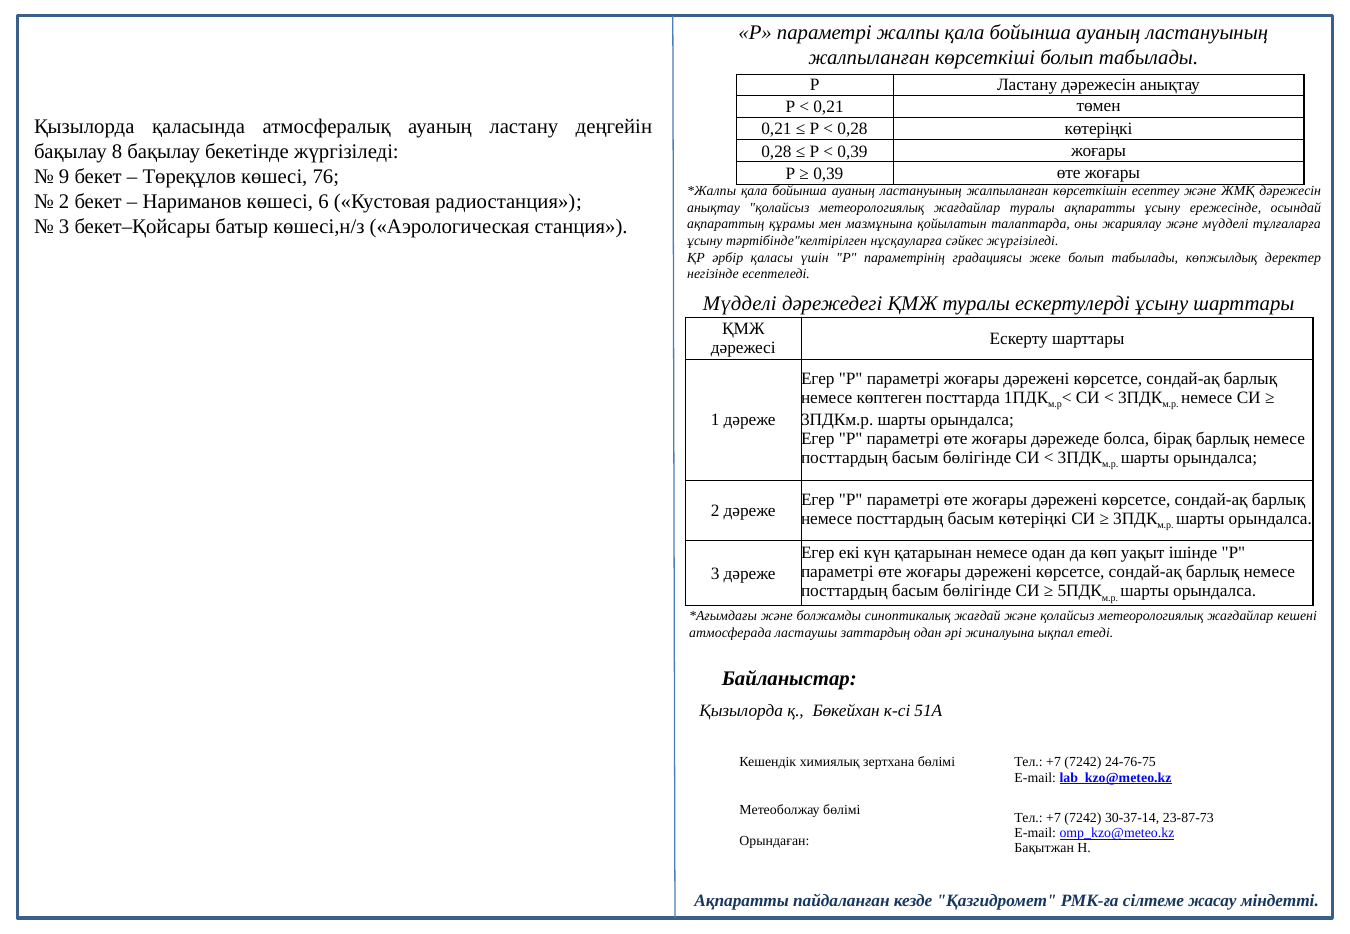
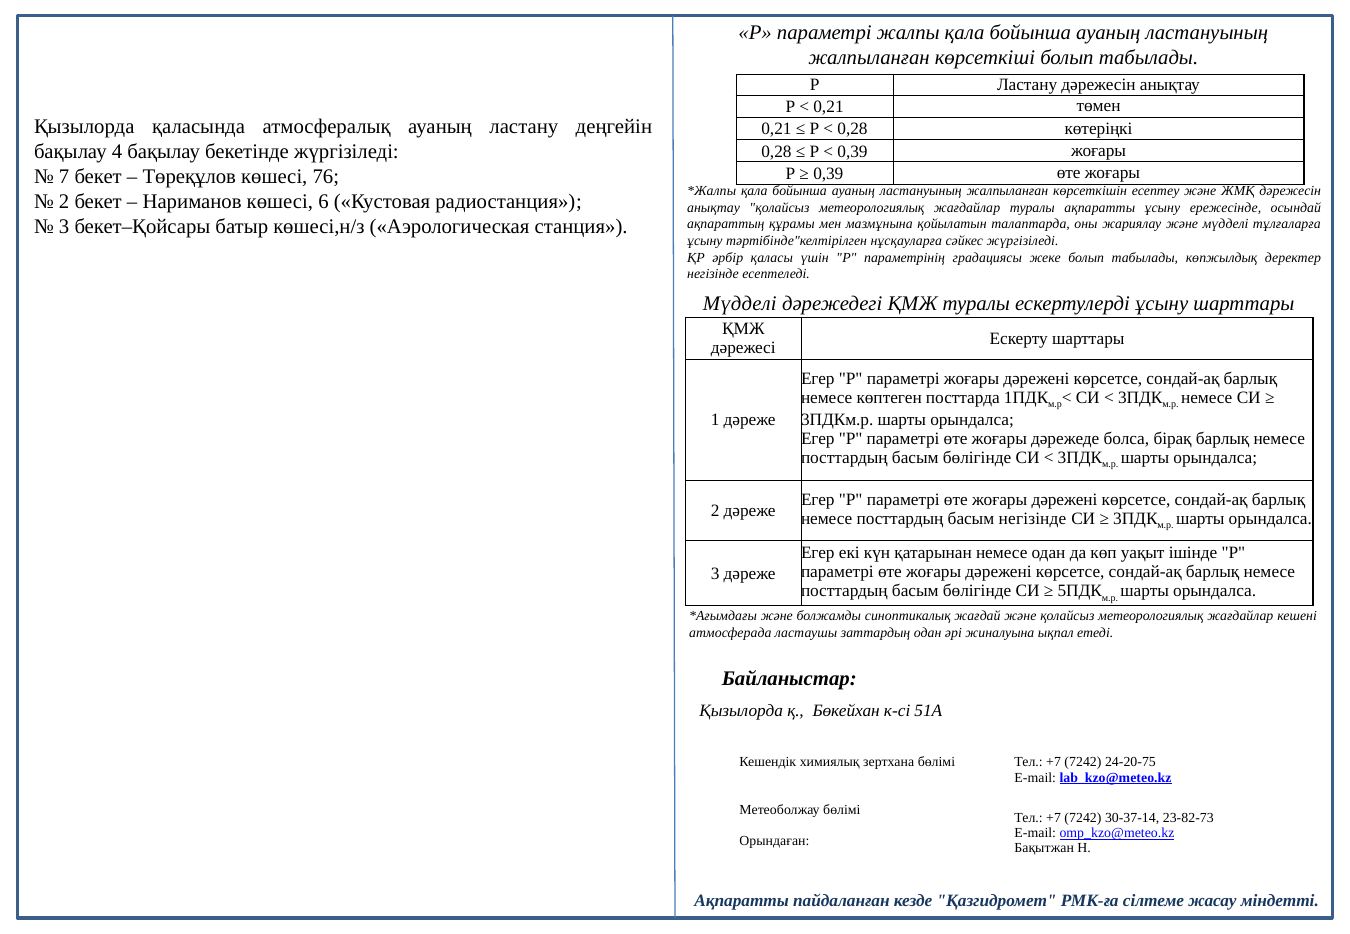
8: 8 -> 4 (117, 152)
9: 9 -> 7 (64, 177)
басым көтеріңкі: көтеріңкі -> негізінде (1033, 519)
24-76-75: 24-76-75 -> 24-20-75 (1130, 763)
23-87-73: 23-87-73 -> 23-82-73 (1188, 818)
